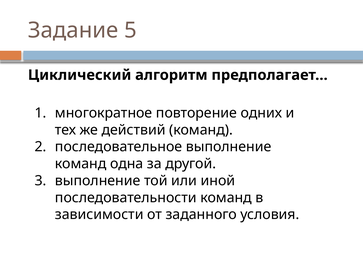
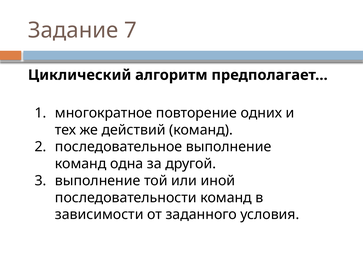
5: 5 -> 7 (131, 30)
